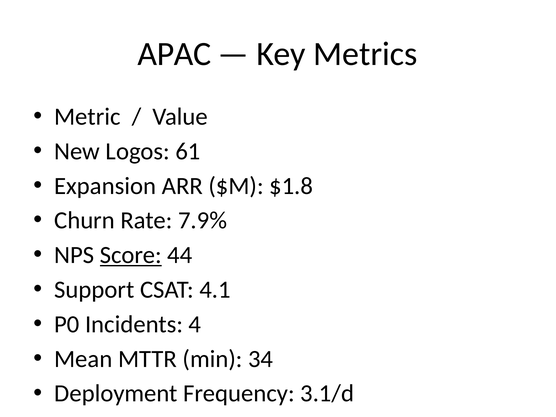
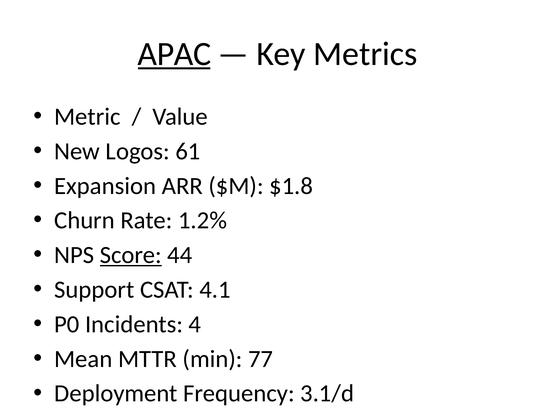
APAC underline: none -> present (174, 54)
7.9%: 7.9% -> 1.2% (203, 220)
34: 34 -> 77 (261, 359)
